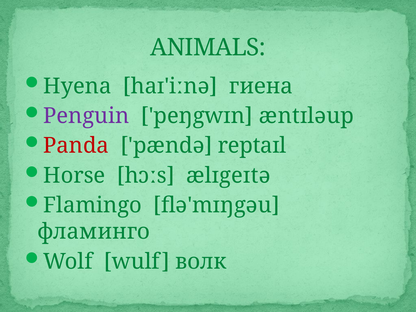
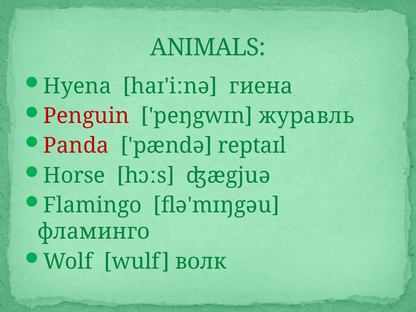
Penguin colour: purple -> red (86, 116)
æntɪləup: æntɪləup -> журавль (307, 116)
ælɪgeɪtə: ælɪgeɪtə -> ʤægjuə (228, 176)
